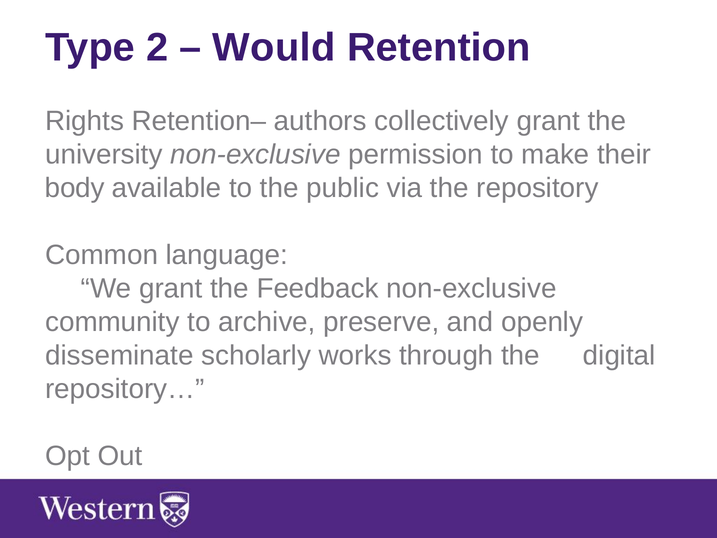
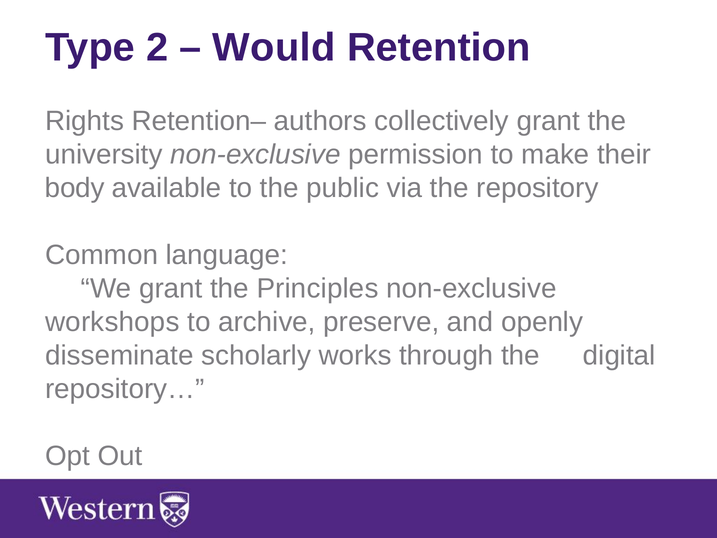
Feedback: Feedback -> Principles (318, 288)
community: community -> workshops (112, 322)
